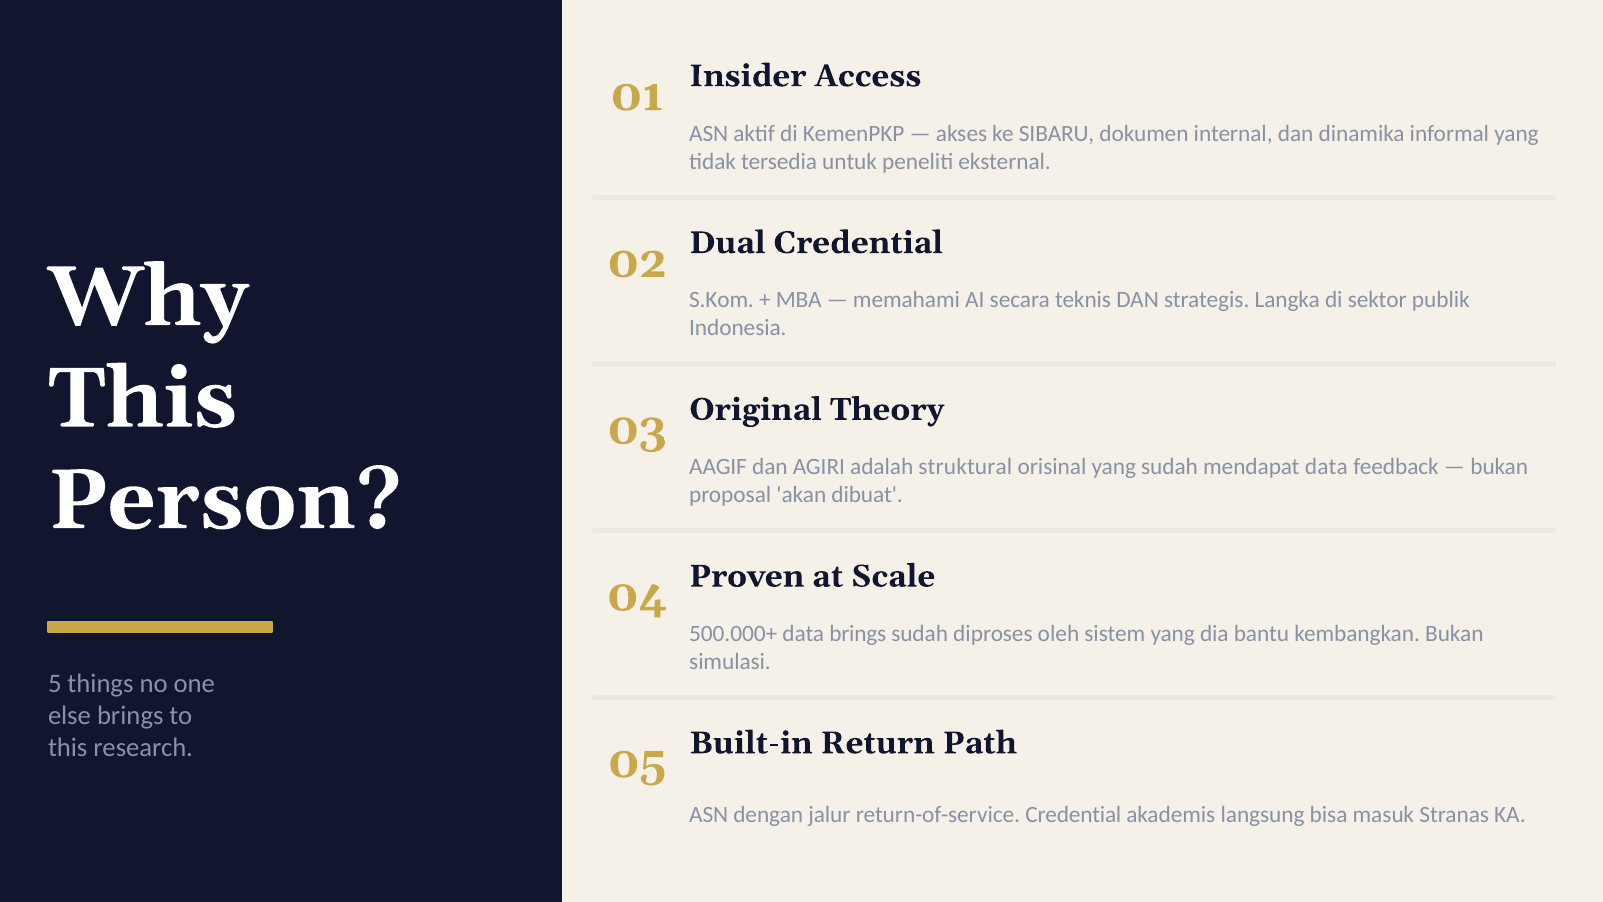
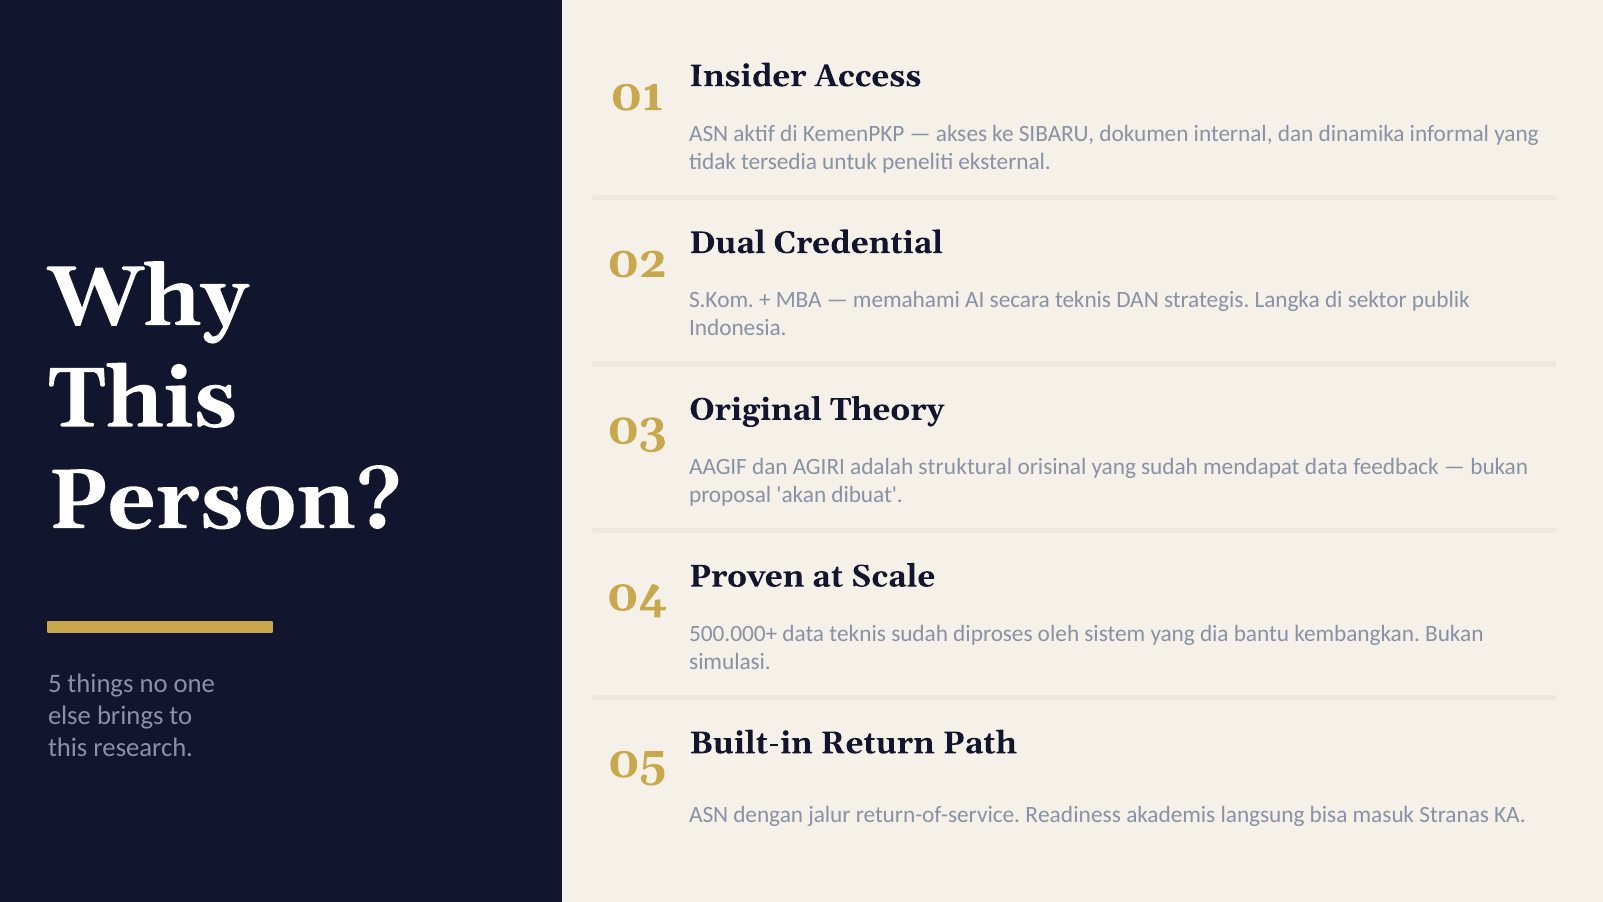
data brings: brings -> teknis (858, 634)
return-of-service Credential: Credential -> Readiness (1073, 814)
